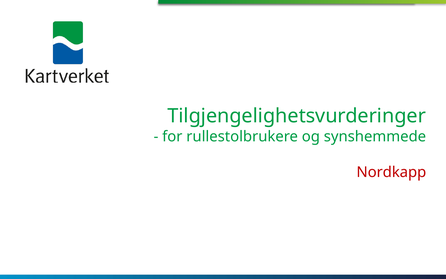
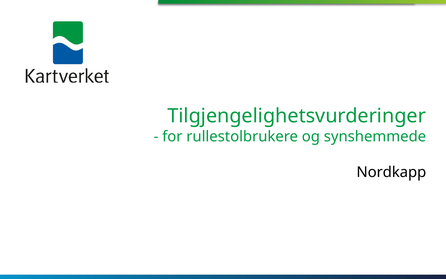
Nordkapp colour: red -> black (391, 172)
